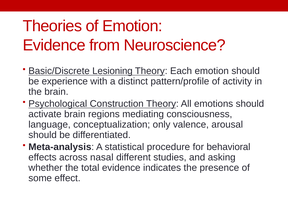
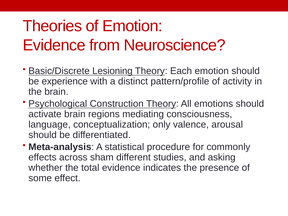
behavioral: behavioral -> commonly (228, 147)
nasal: nasal -> sham (102, 157)
